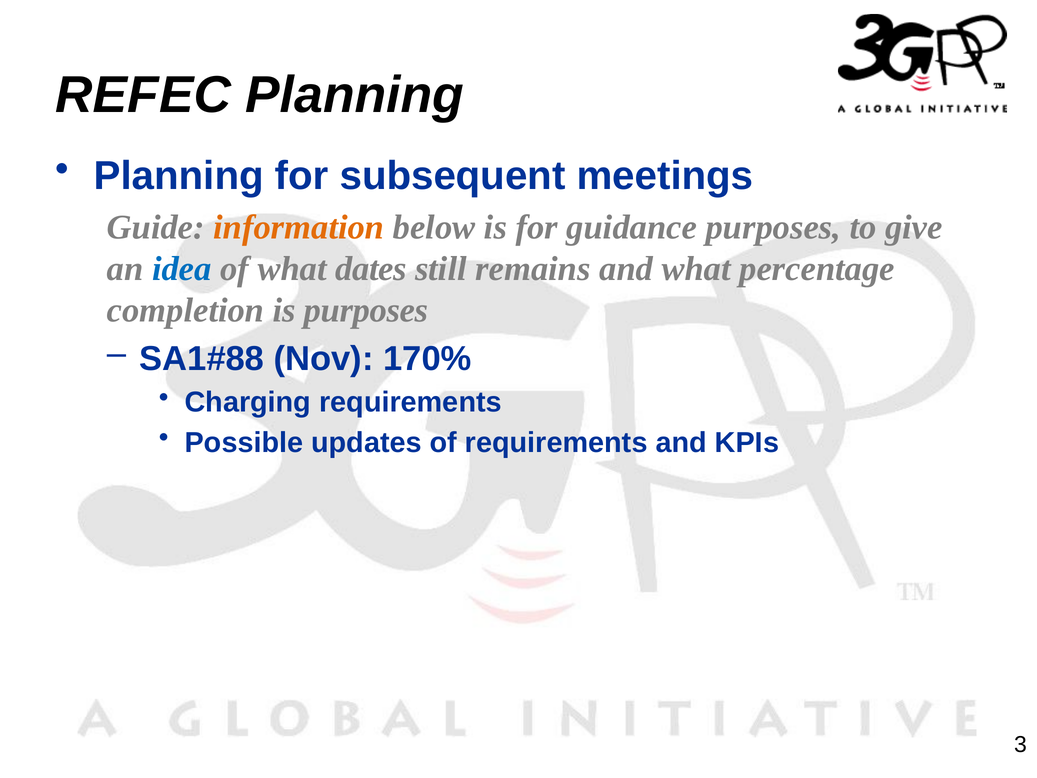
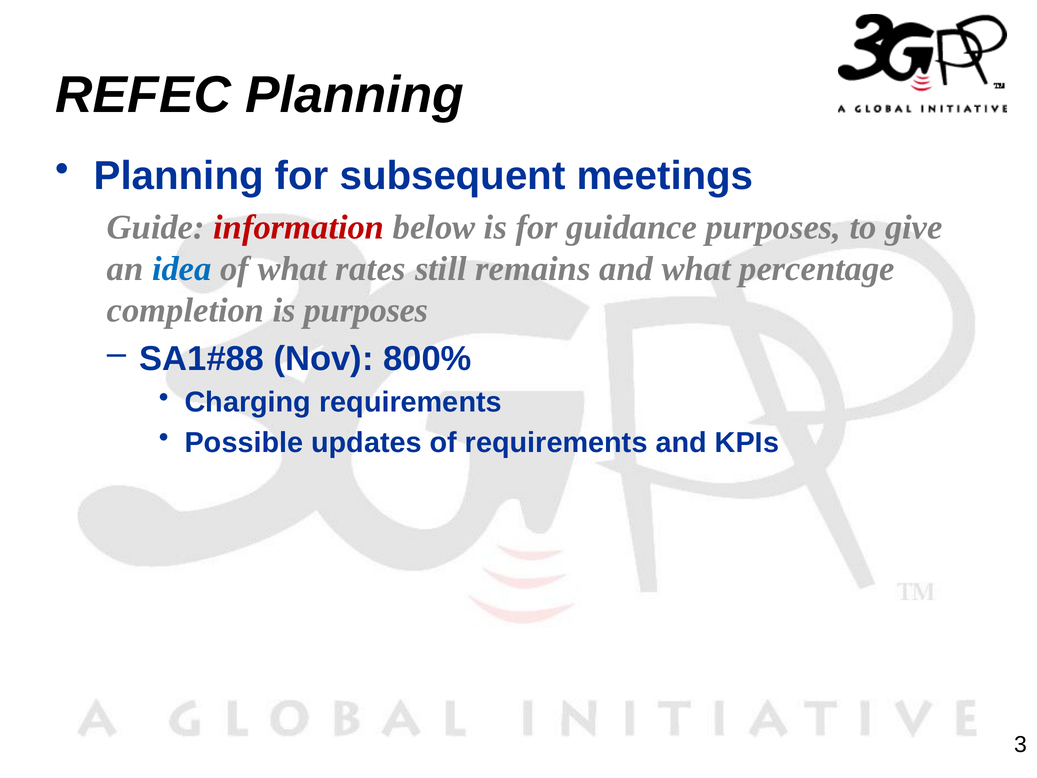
information colour: orange -> red (299, 227)
dates: dates -> rates (371, 269)
170%: 170% -> 800% (427, 359)
